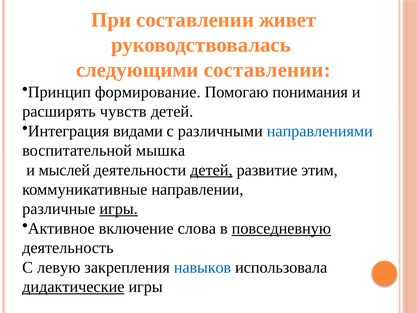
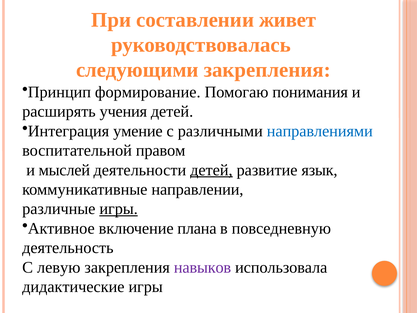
следующими составлении: составлении -> закрепления (267, 70)
чувств: чувств -> учения (123, 111)
видами: видами -> умение (138, 131)
мышка: мышка -> правом (161, 150)
этим: этим -> язык (319, 170)
слова: слова -> плана (197, 228)
повседневную underline: present -> none (281, 228)
навыков colour: blue -> purple (203, 267)
дидактические underline: present -> none (73, 287)
